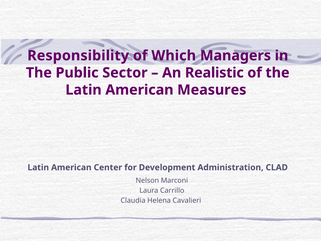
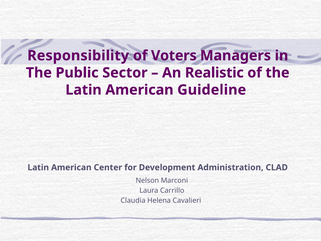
Which: Which -> Voters (174, 56)
Measures: Measures -> Guideline (212, 90)
